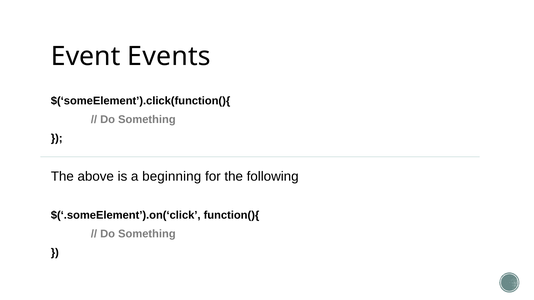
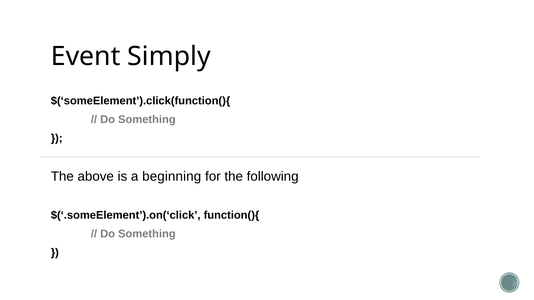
Events: Events -> Simply (169, 56)
